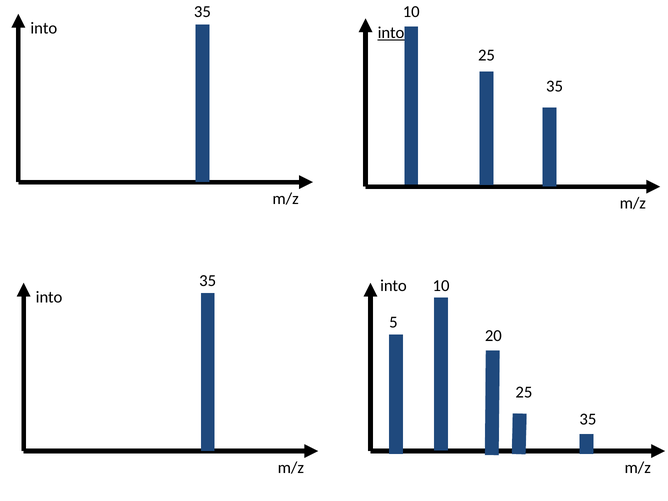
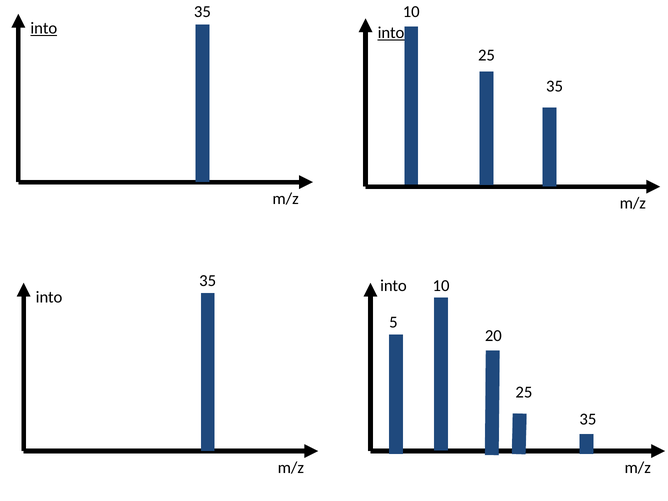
into underline: none -> present (44, 28)
